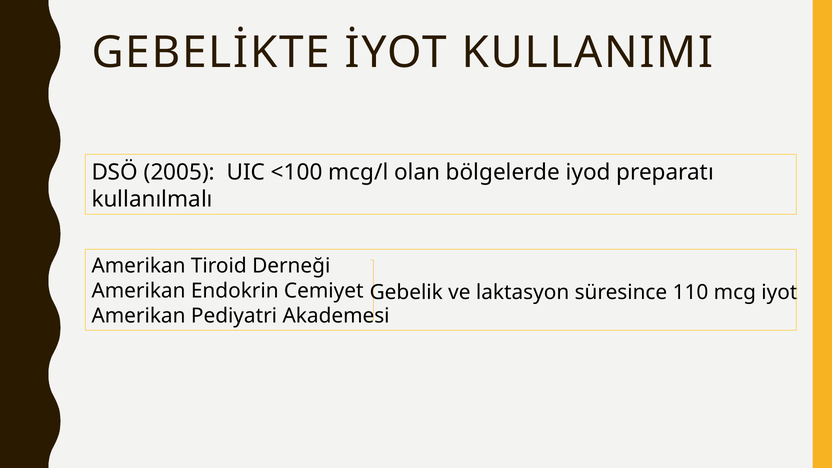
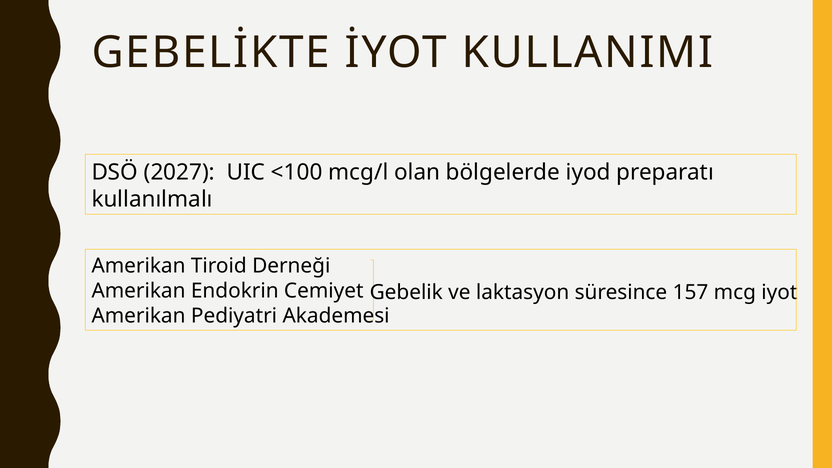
2005: 2005 -> 2027 (179, 172)
110: 110 -> 157 (690, 292)
